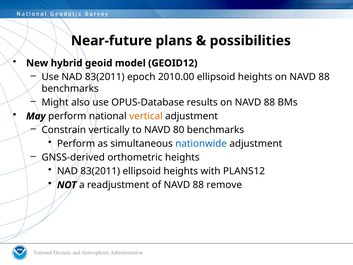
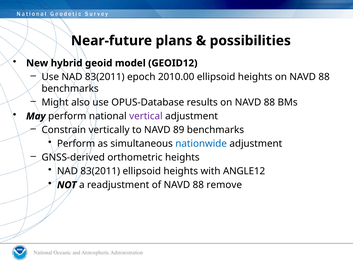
vertical colour: orange -> purple (146, 116)
80: 80 -> 89 (179, 130)
PLANS12: PLANS12 -> ANGLE12 (244, 171)
